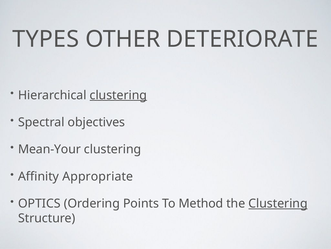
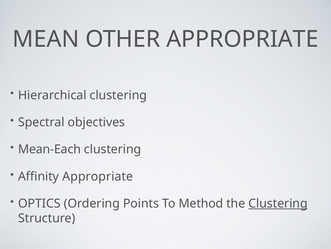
TYPES: TYPES -> MEAN (46, 39)
OTHER DETERIORATE: DETERIORATE -> APPROPRIATE (242, 39)
clustering underline: present -> none (118, 95)
Mean-Your: Mean-Your -> Mean-Each (49, 149)
